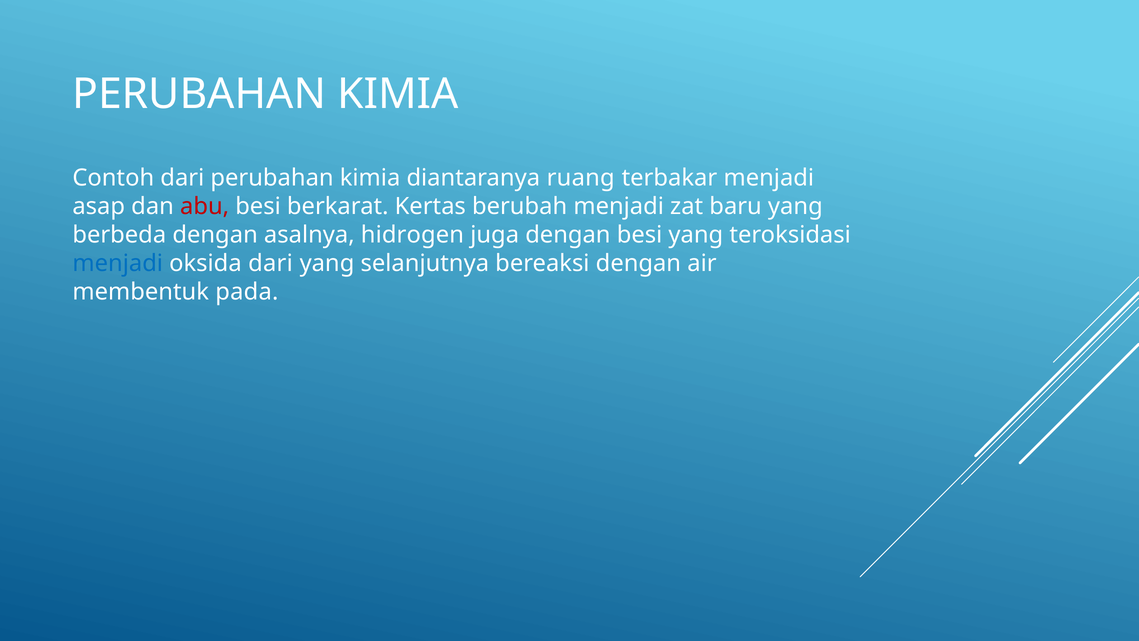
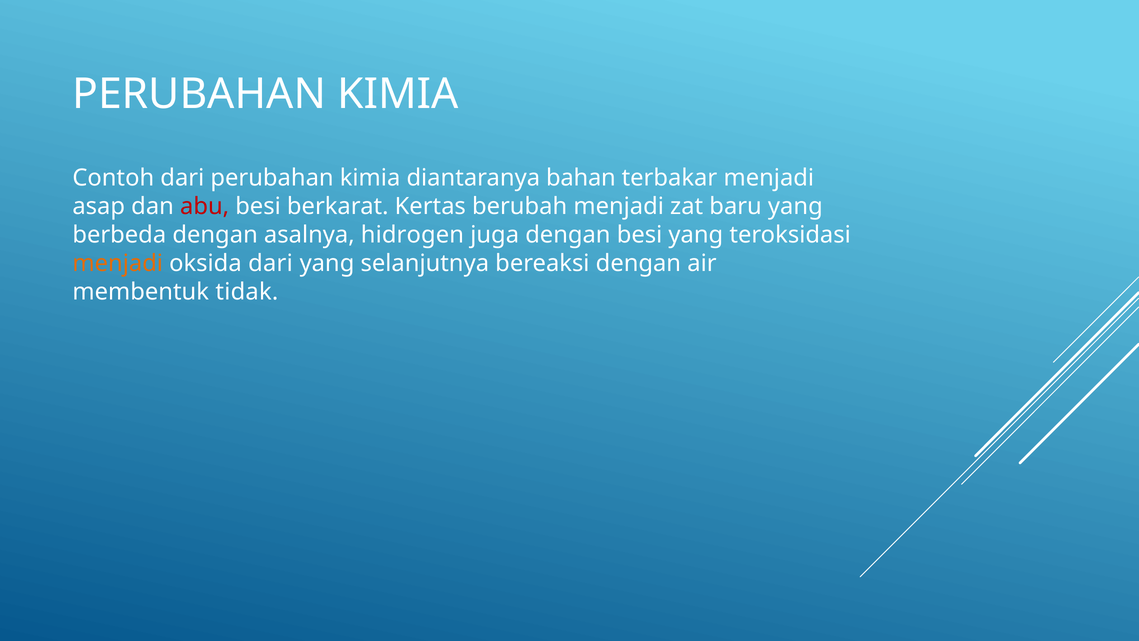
ruang: ruang -> bahan (581, 178)
menjadi colour: blue -> orange (118, 263)
pada: pada -> tidak (247, 292)
